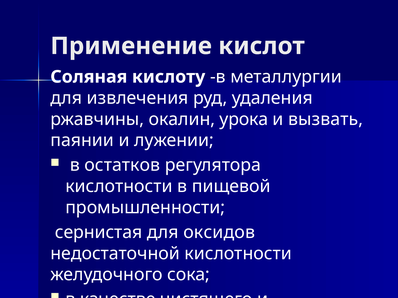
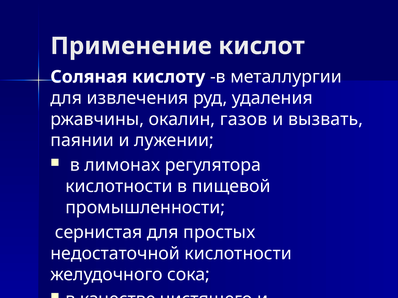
урока: урока -> газов (244, 119)
остатков: остатков -> лимонах (122, 165)
оксидов: оксидов -> простых (219, 233)
